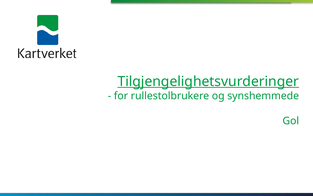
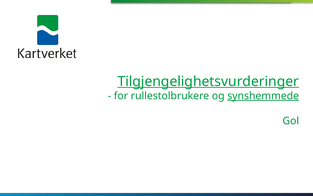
synshemmede underline: none -> present (263, 96)
